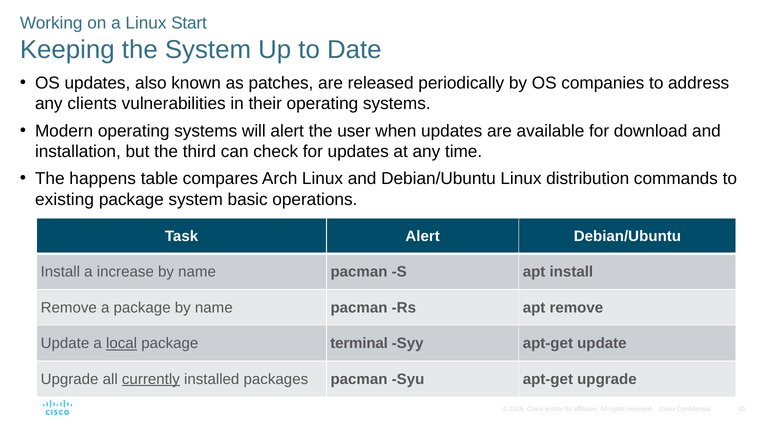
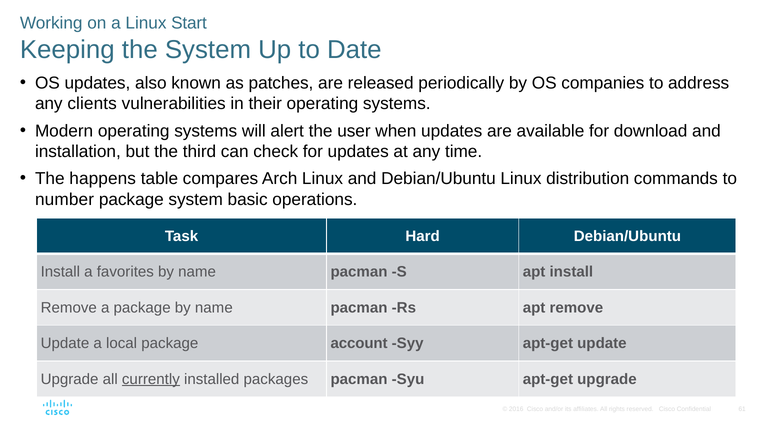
existing: existing -> number (65, 199)
Task Alert: Alert -> Hard (423, 236)
increase: increase -> favorites (125, 272)
local underline: present -> none (122, 343)
terminal: terminal -> account (359, 343)
